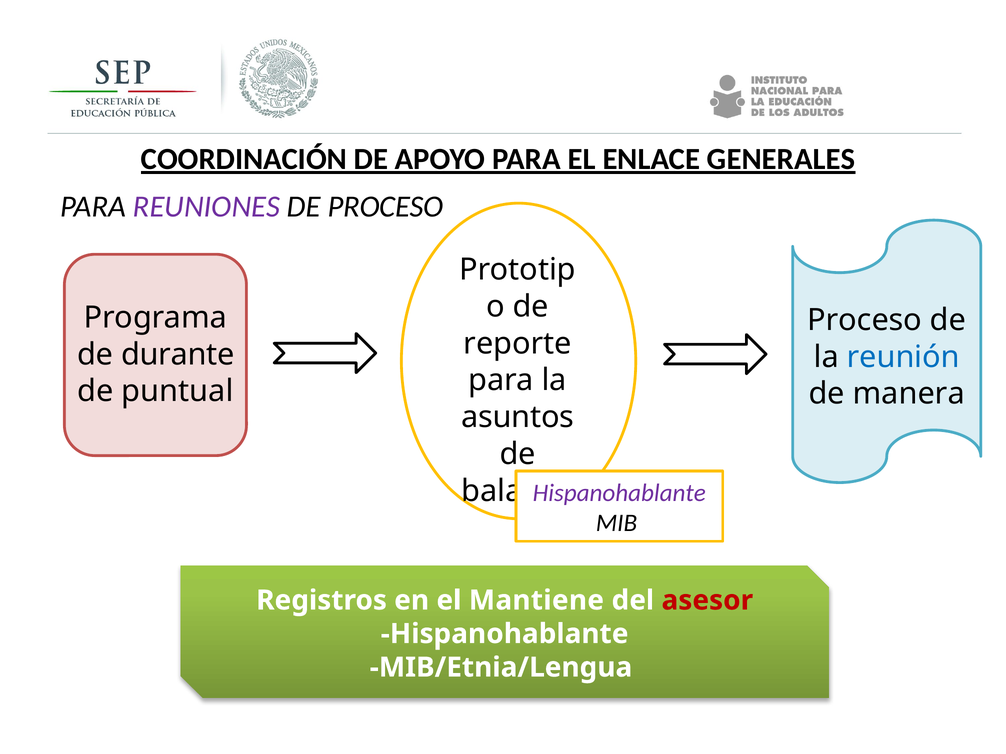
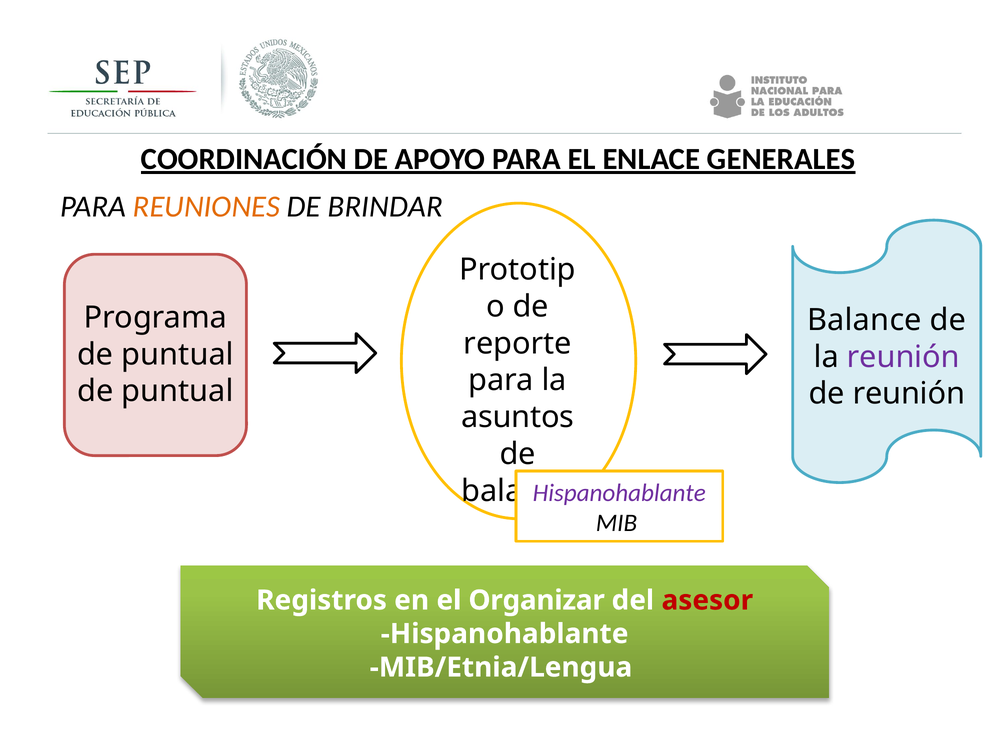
REUNIONES colour: purple -> orange (206, 207)
DE PROCESO: PROCESO -> BRINDAR (385, 207)
Proceso: Proceso -> Balance (865, 320)
durante: durante -> puntual (178, 355)
reunión colour: blue -> purple (903, 357)
de manera: manera -> reunión (909, 394)
Mantiene: Mantiene -> Organizar (537, 601)
